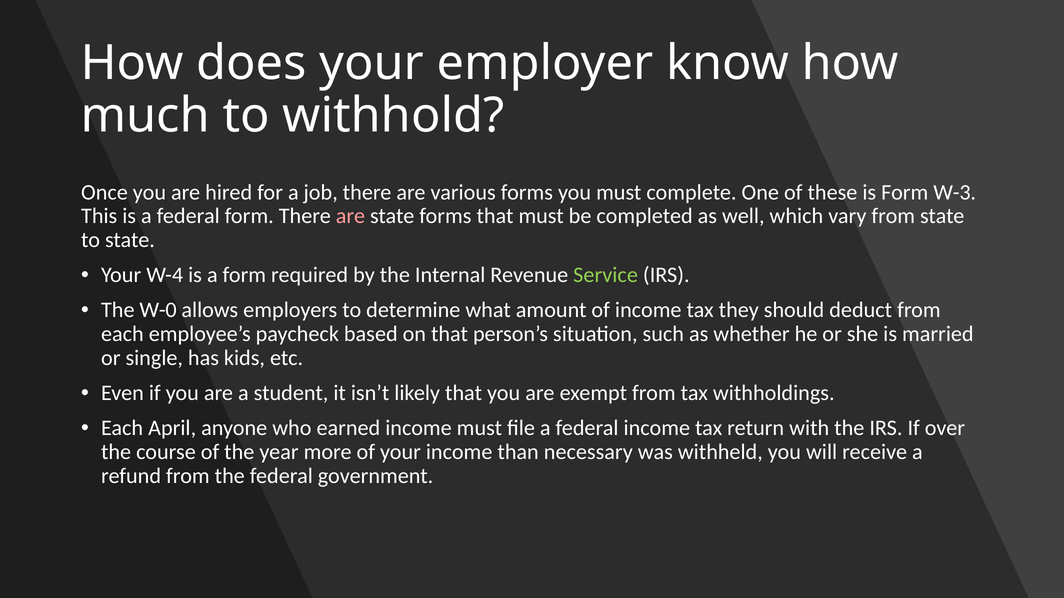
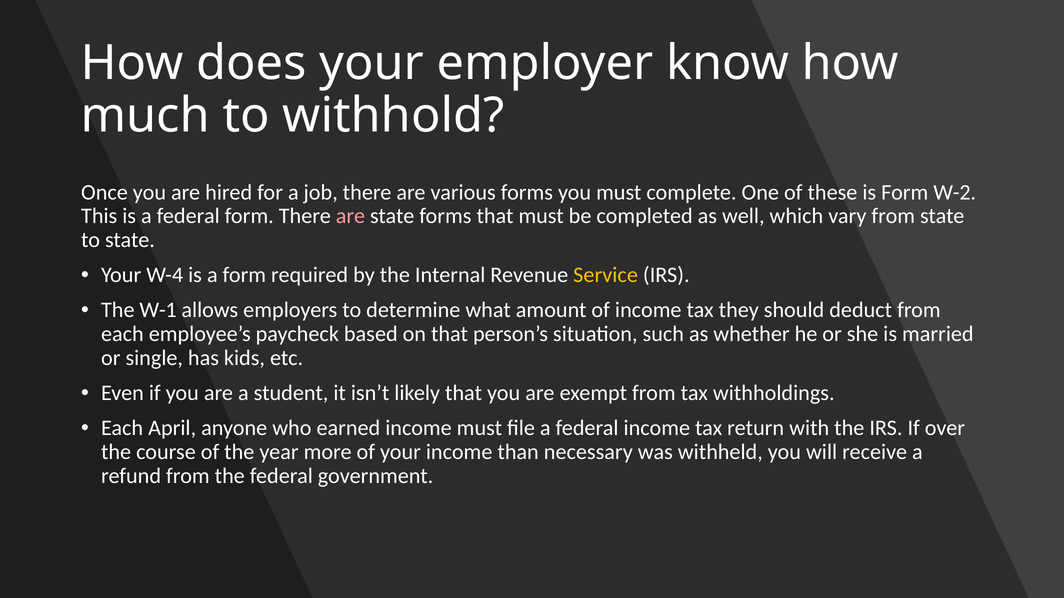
W-3: W-3 -> W-2 (955, 192)
Service colour: light green -> yellow (606, 275)
W-0: W-0 -> W-1 (158, 310)
